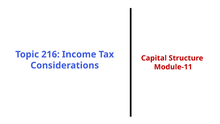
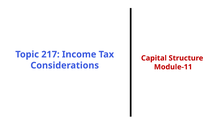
216: 216 -> 217 (50, 54)
